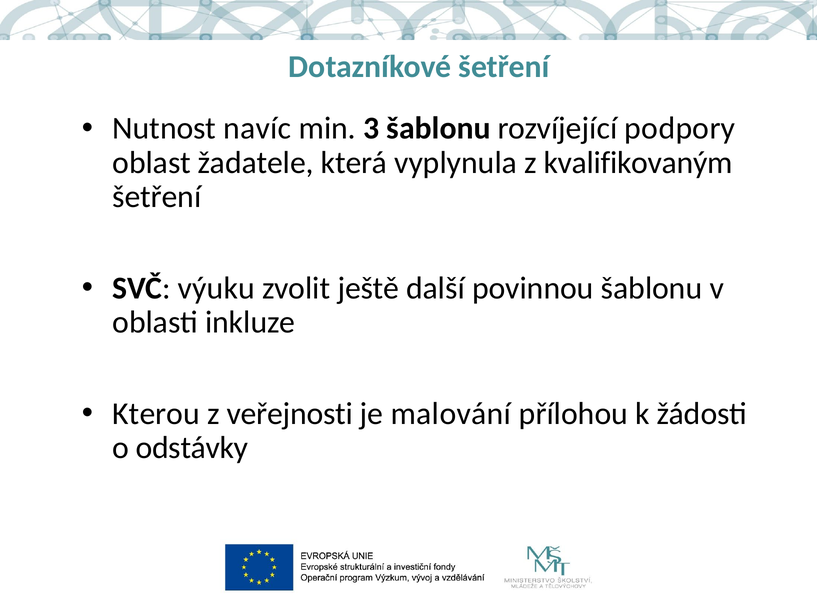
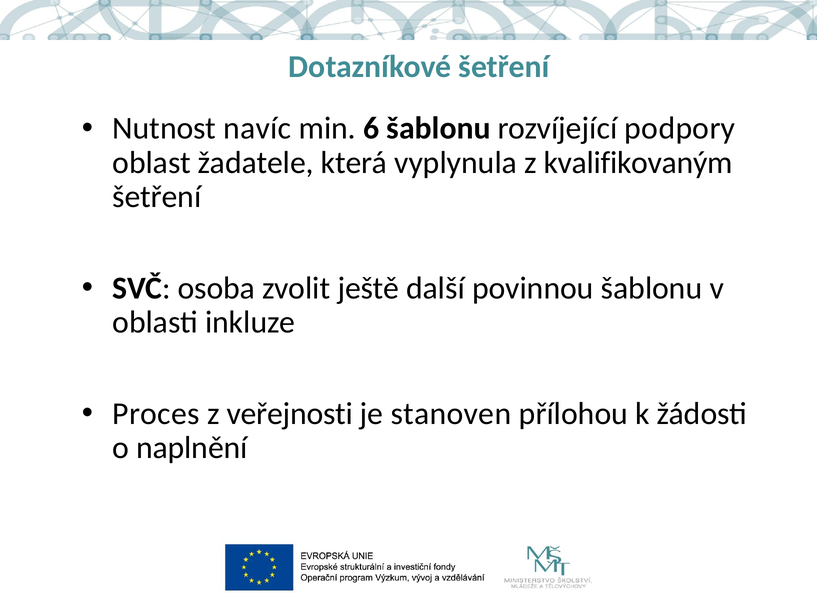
3: 3 -> 6 (371, 128)
výuku: výuku -> osoba (216, 288)
Kterou: Kterou -> Proces (156, 413)
malování: malování -> stanoven (451, 413)
odstávky: odstávky -> naplnění (192, 448)
